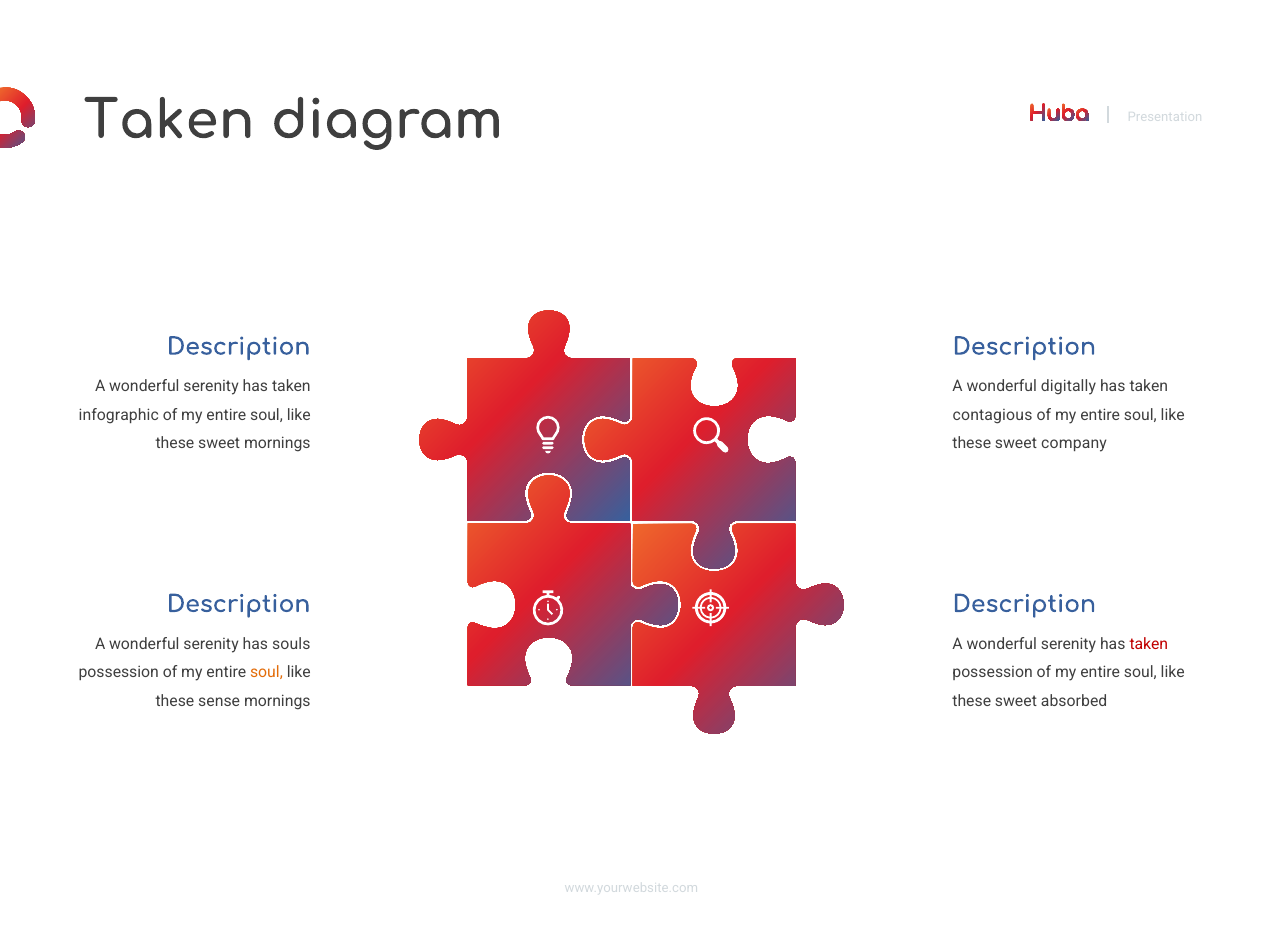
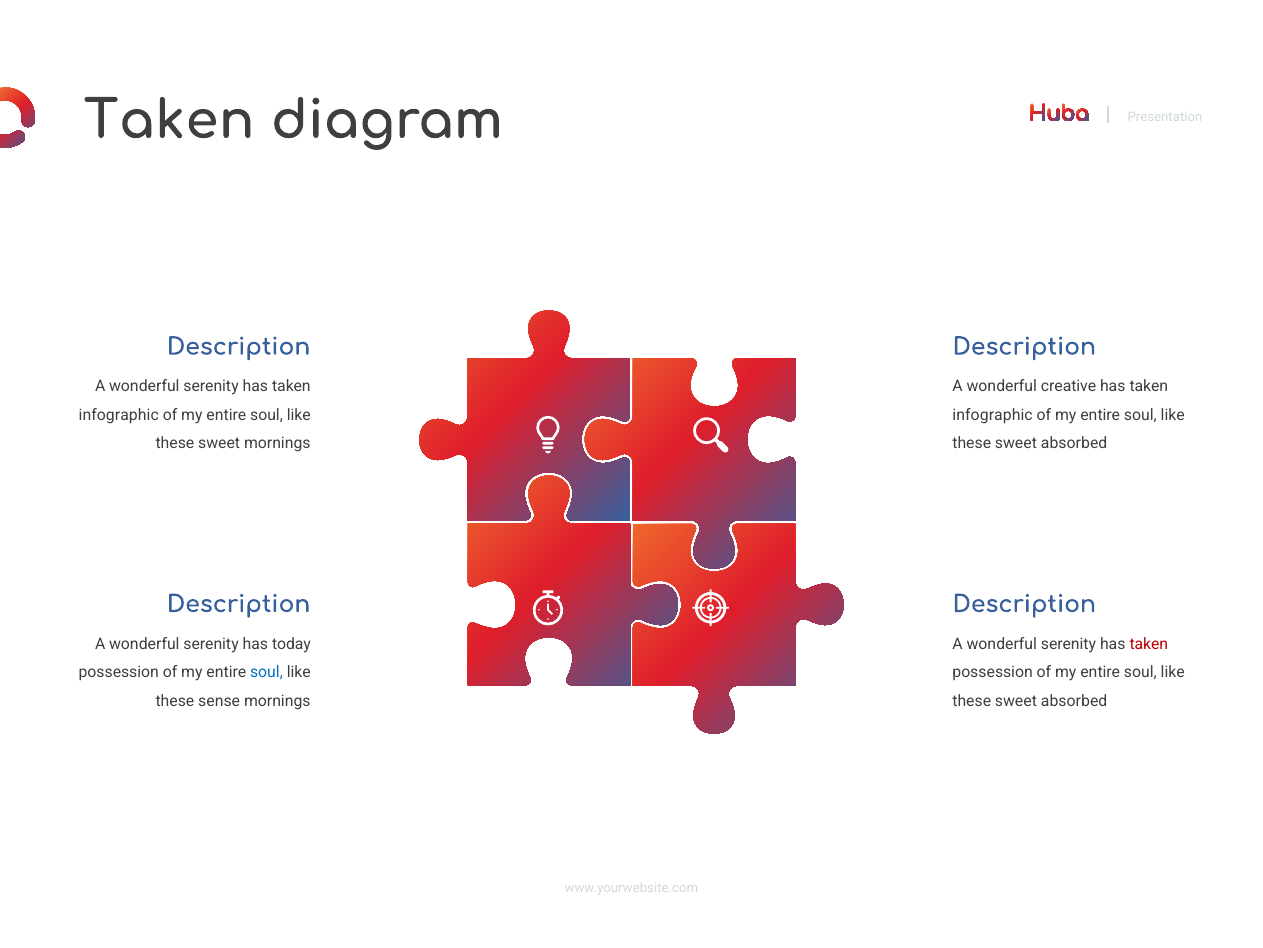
digitally: digitally -> creative (1069, 386)
contagious: contagious -> infographic (993, 415)
company: company -> absorbed (1074, 443)
souls: souls -> today (291, 643)
soul colour: orange -> blue (266, 672)
